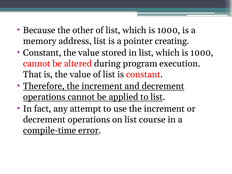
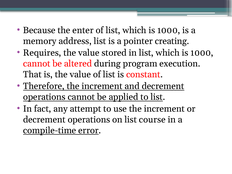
other: other -> enter (83, 30)
Constant: Constant -> Requires (42, 53)
